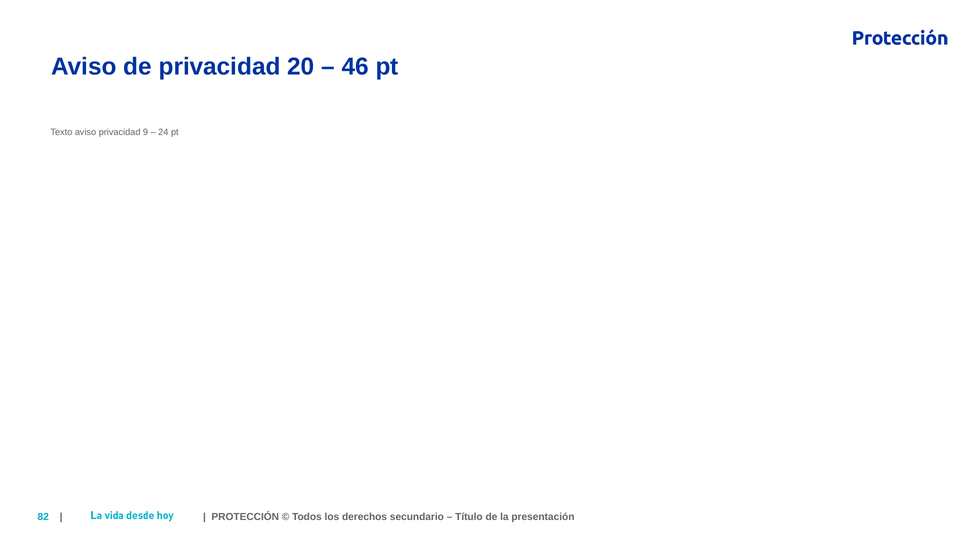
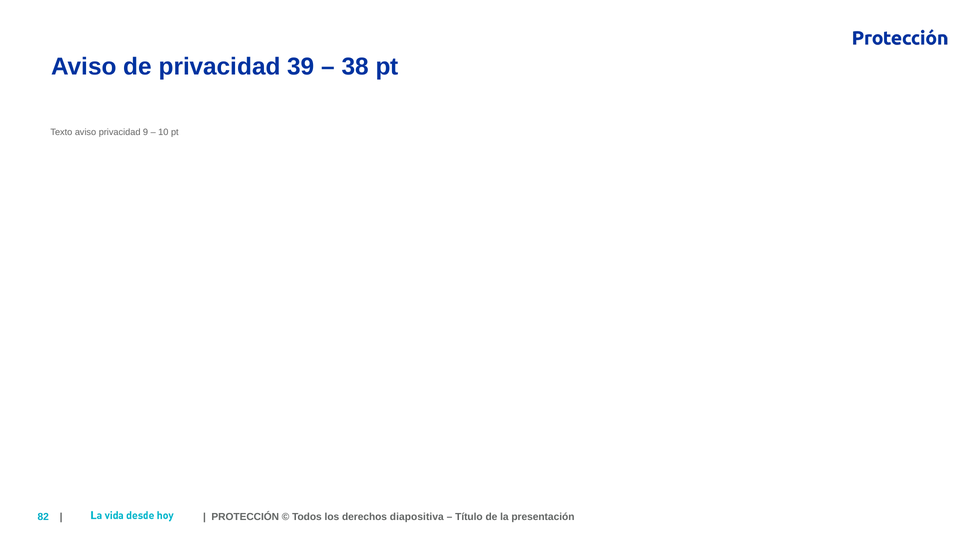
20: 20 -> 39 (301, 67)
46: 46 -> 38 (355, 67)
24: 24 -> 10 (163, 132)
secundario: secundario -> diapositiva (417, 517)
